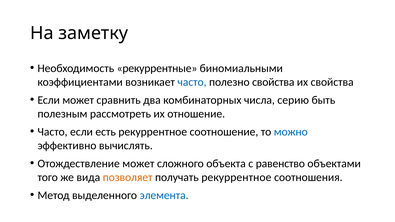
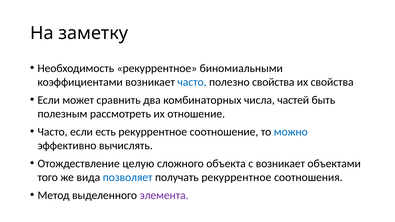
Необходимость рекуррентные: рекуррентные -> рекуррентное (157, 68)
серию: серию -> частей (293, 100)
Отождествление может: может -> целую (138, 164)
с равенство: равенство -> возникает (280, 164)
позволяет colour: orange -> blue (128, 178)
элемента colour: blue -> purple (164, 195)
